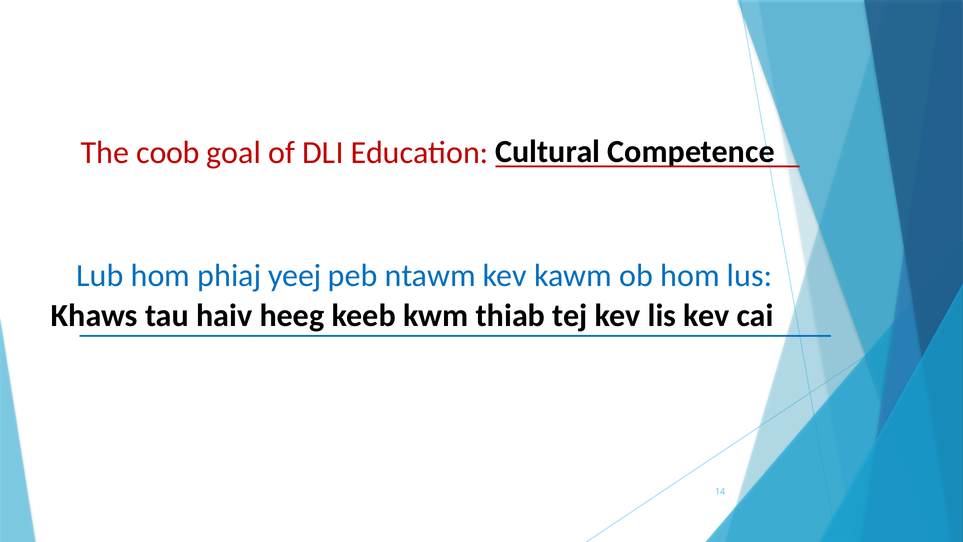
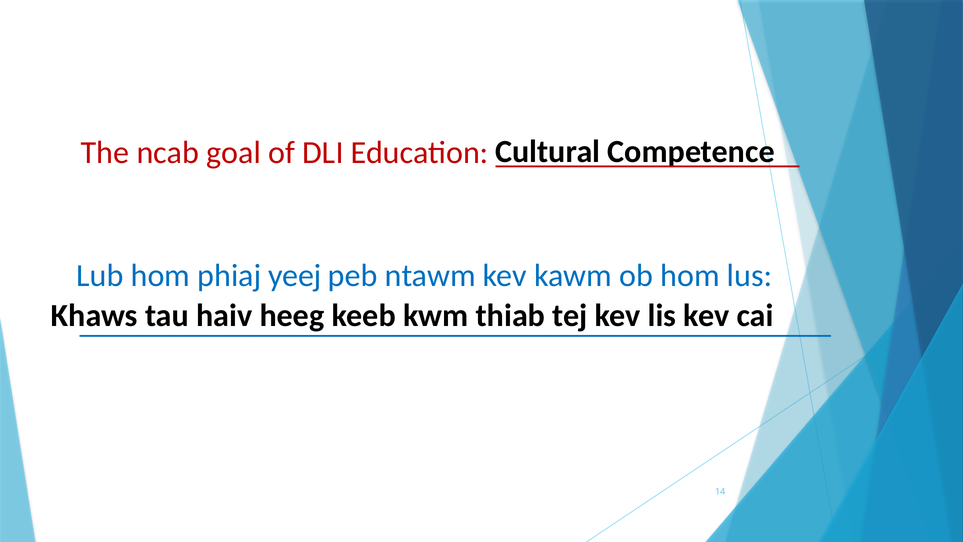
coob: coob -> ncab (168, 152)
